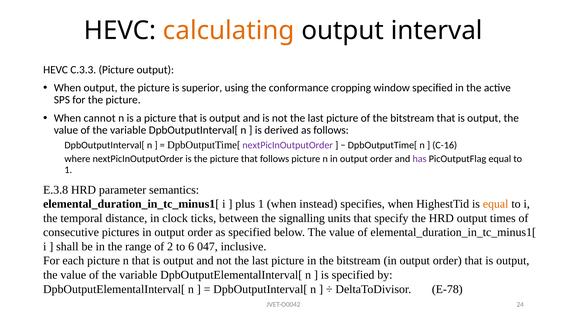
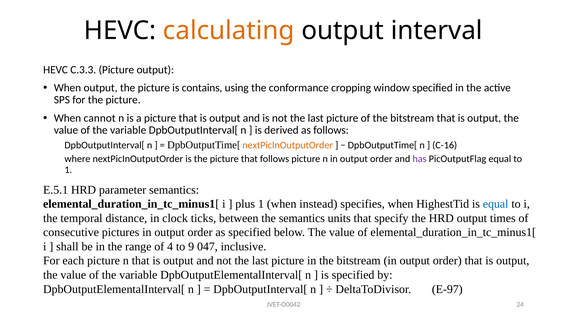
superior: superior -> contains (202, 88)
nextPicInOutputOrder colour: purple -> orange (288, 145)
E.3.8: E.3.8 -> E.5.1 (56, 190)
equal colour: orange -> blue (496, 204)
the signalling: signalling -> semantics (302, 218)
2: 2 -> 4 (170, 247)
6: 6 -> 9 (191, 247)
E-78: E-78 -> E-97 (447, 289)
